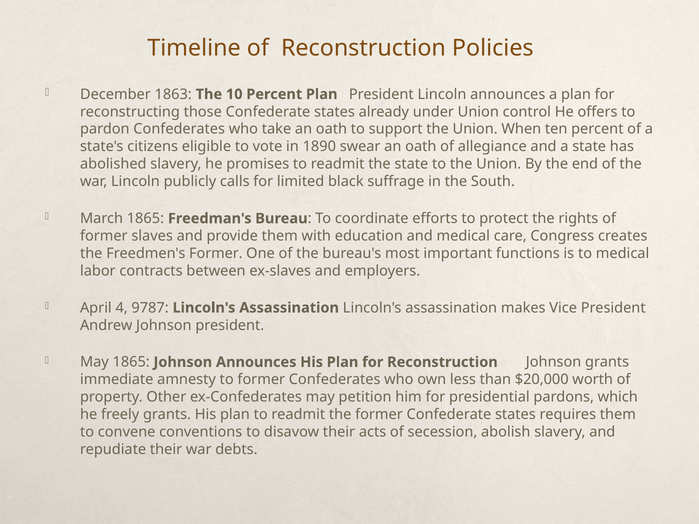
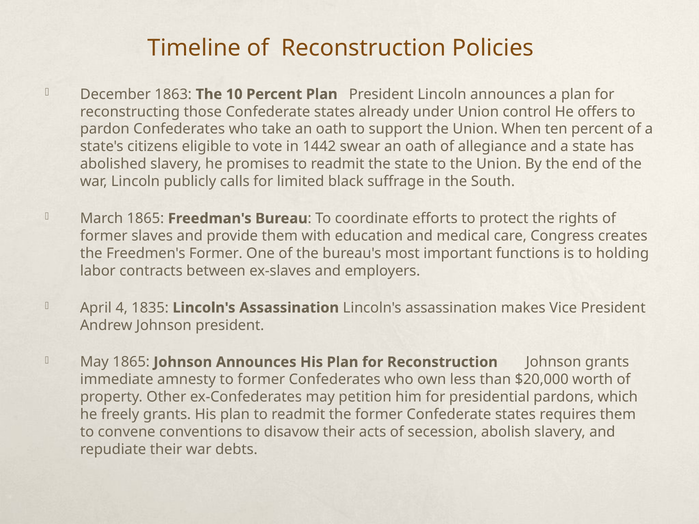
1890: 1890 -> 1442 (319, 147)
to medical: medical -> holding (622, 254)
9787: 9787 -> 1835 (150, 308)
